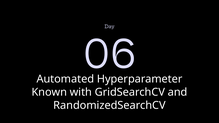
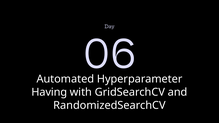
Known: Known -> Having (49, 92)
